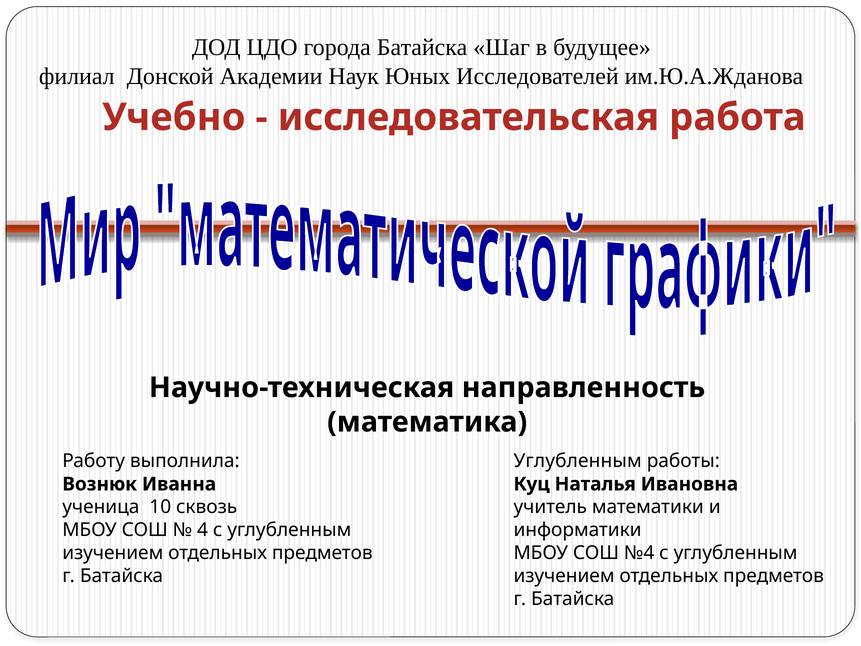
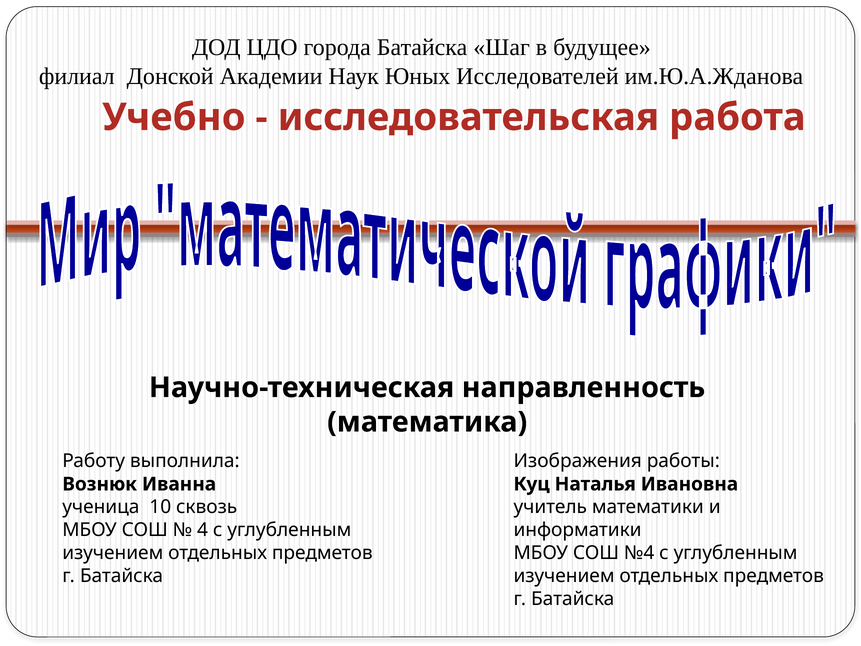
Углубленным: Углубленным -> Изображения (578, 461)
